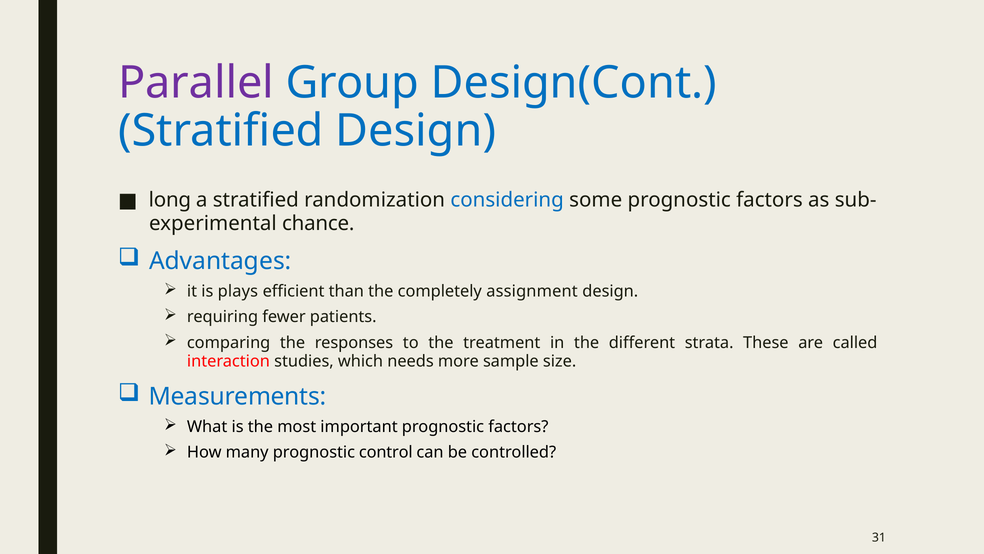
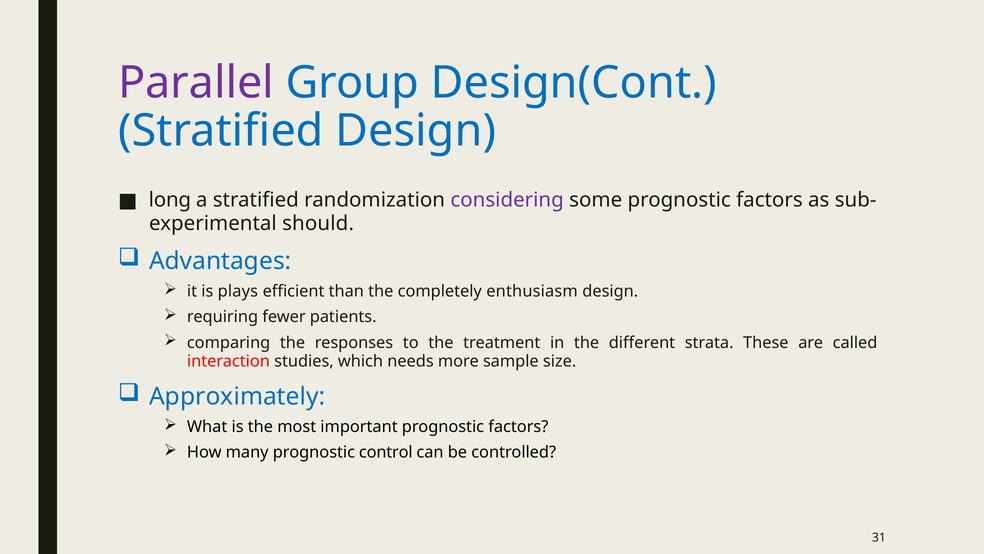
considering colour: blue -> purple (507, 200)
chance: chance -> should (318, 223)
assignment: assignment -> enthusiasm (532, 291)
Measurements: Measurements -> Approximately (237, 396)
